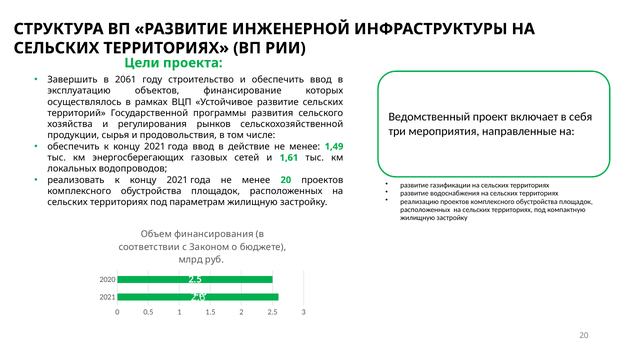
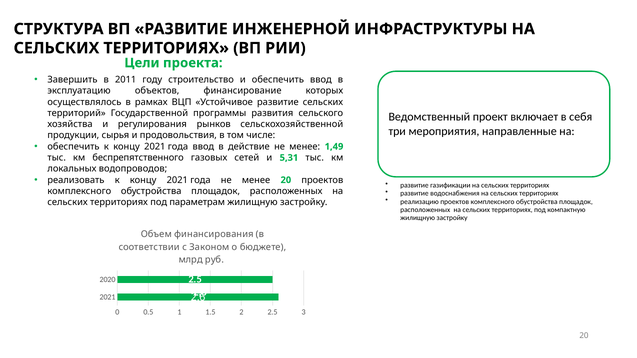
2061: 2061 -> 2011 (126, 80)
энергосберегающих: энергосберегающих -> беспрепятственного (138, 158)
1,61: 1,61 -> 5,31 (289, 158)
